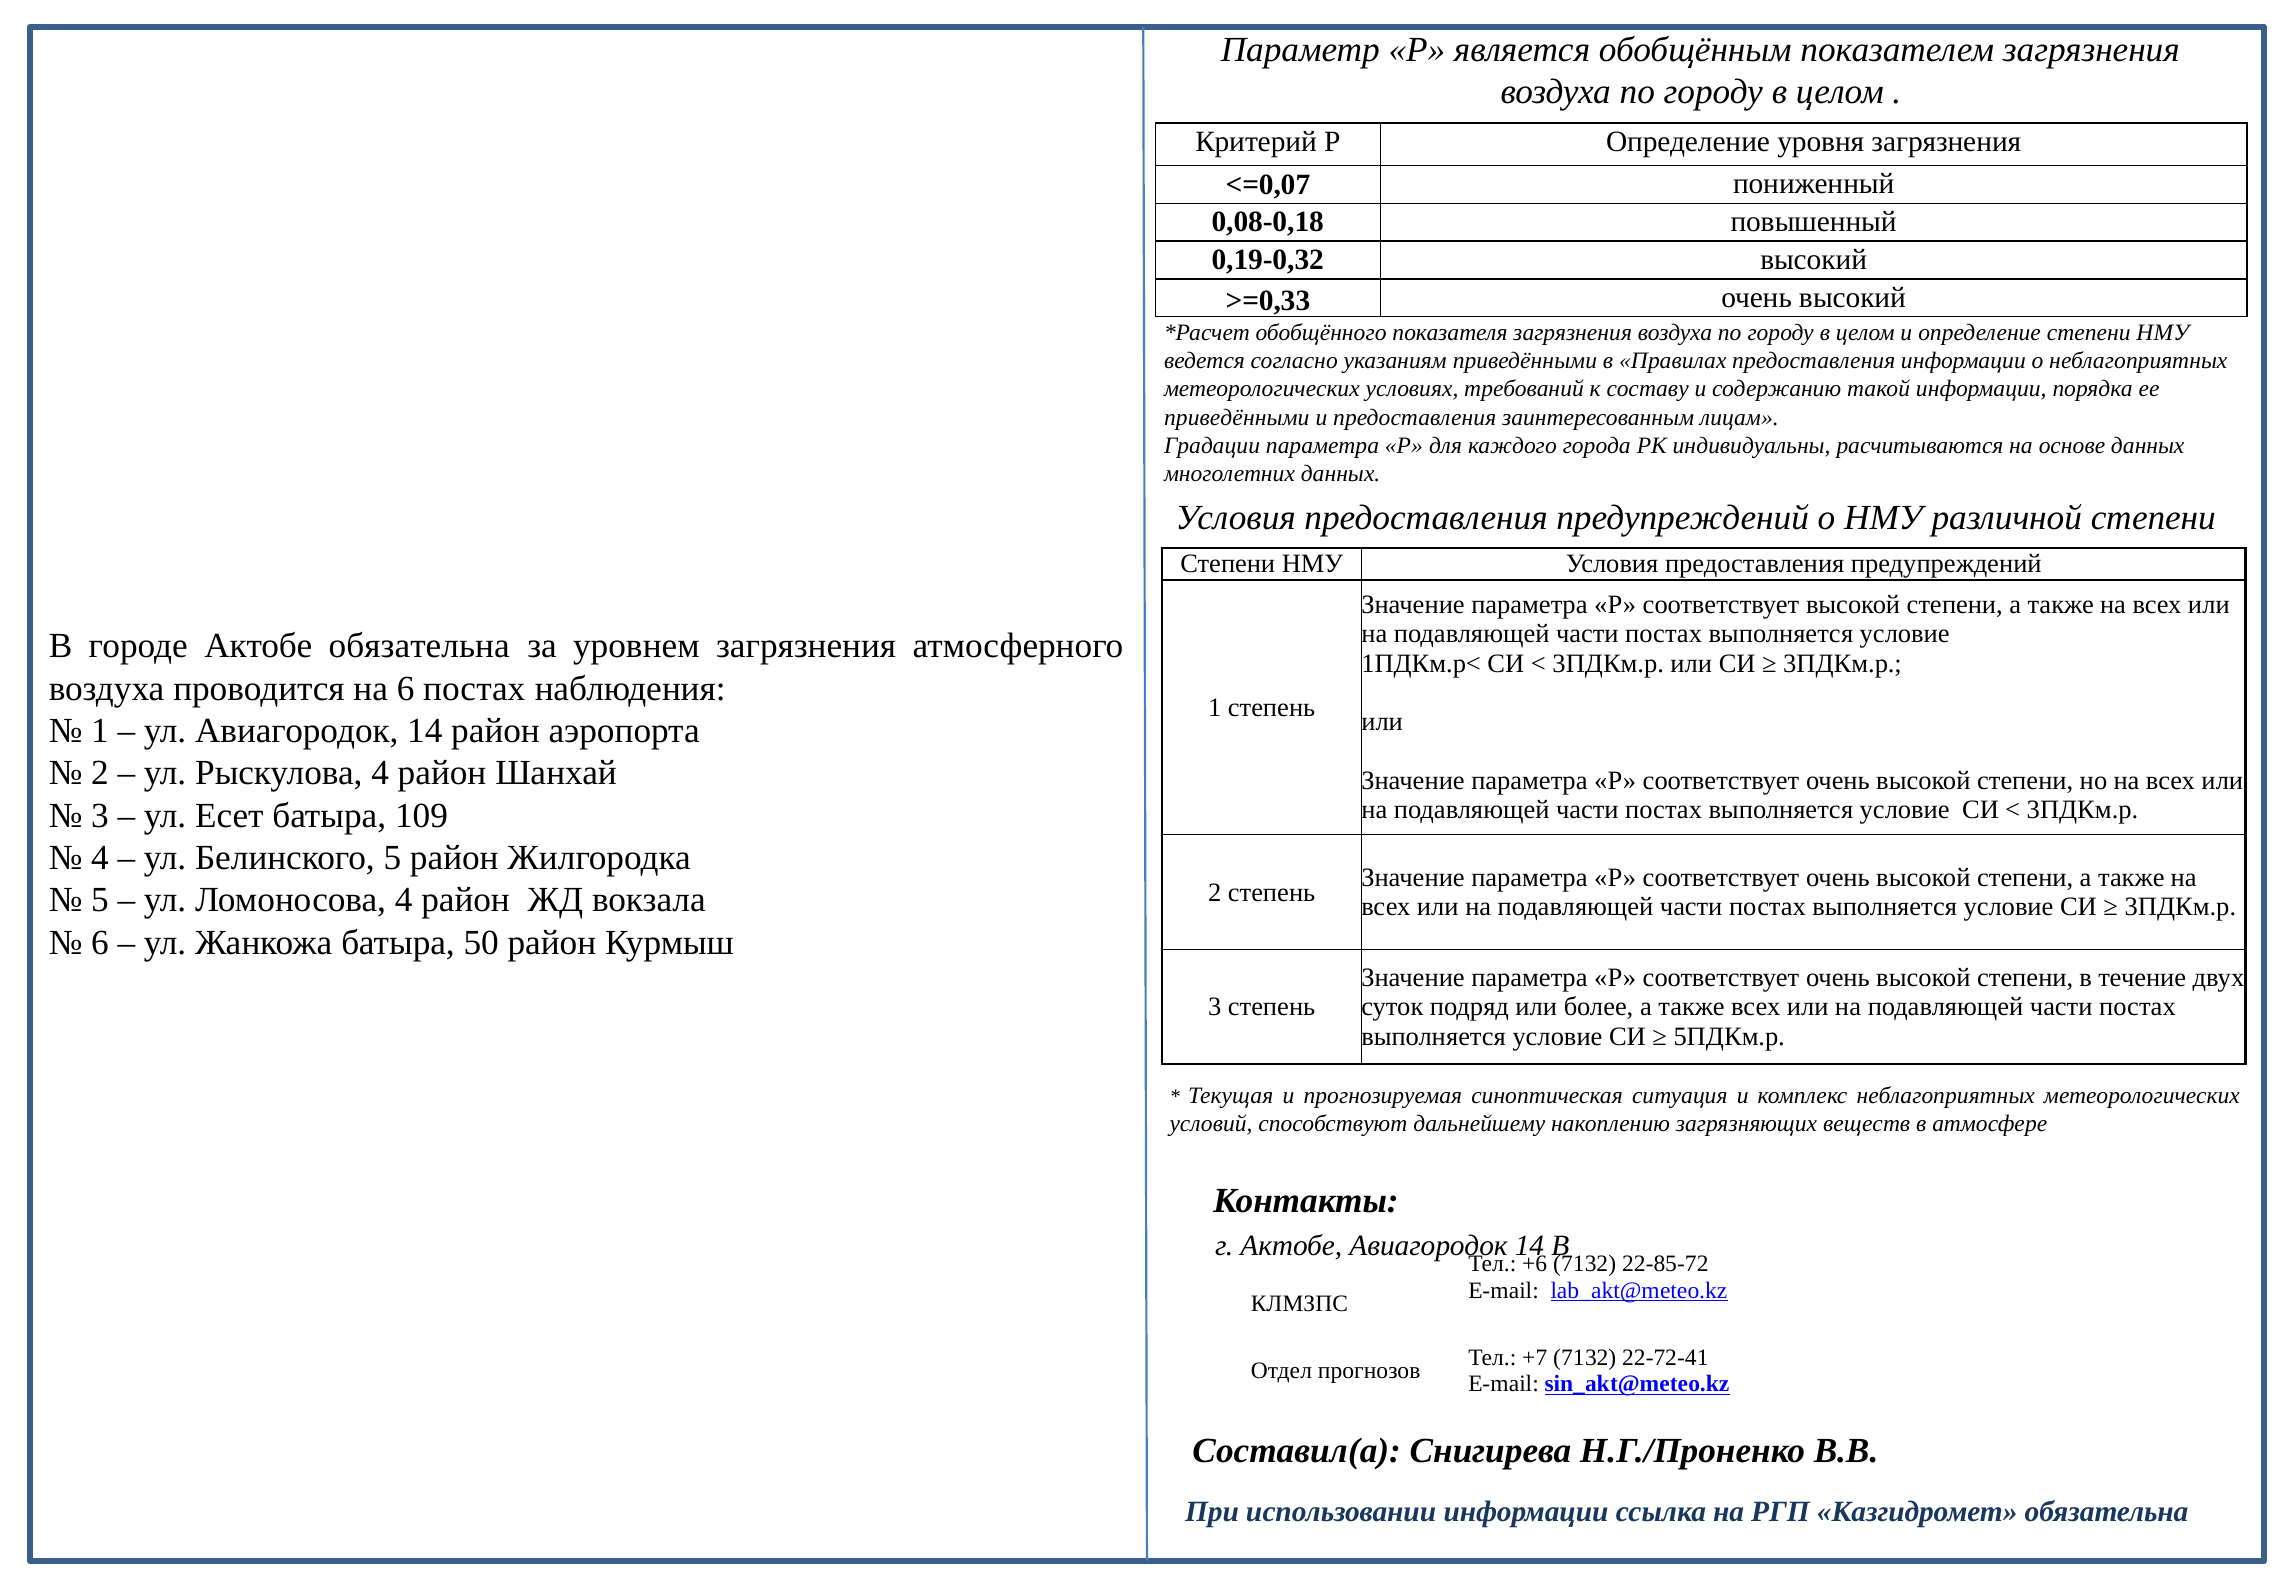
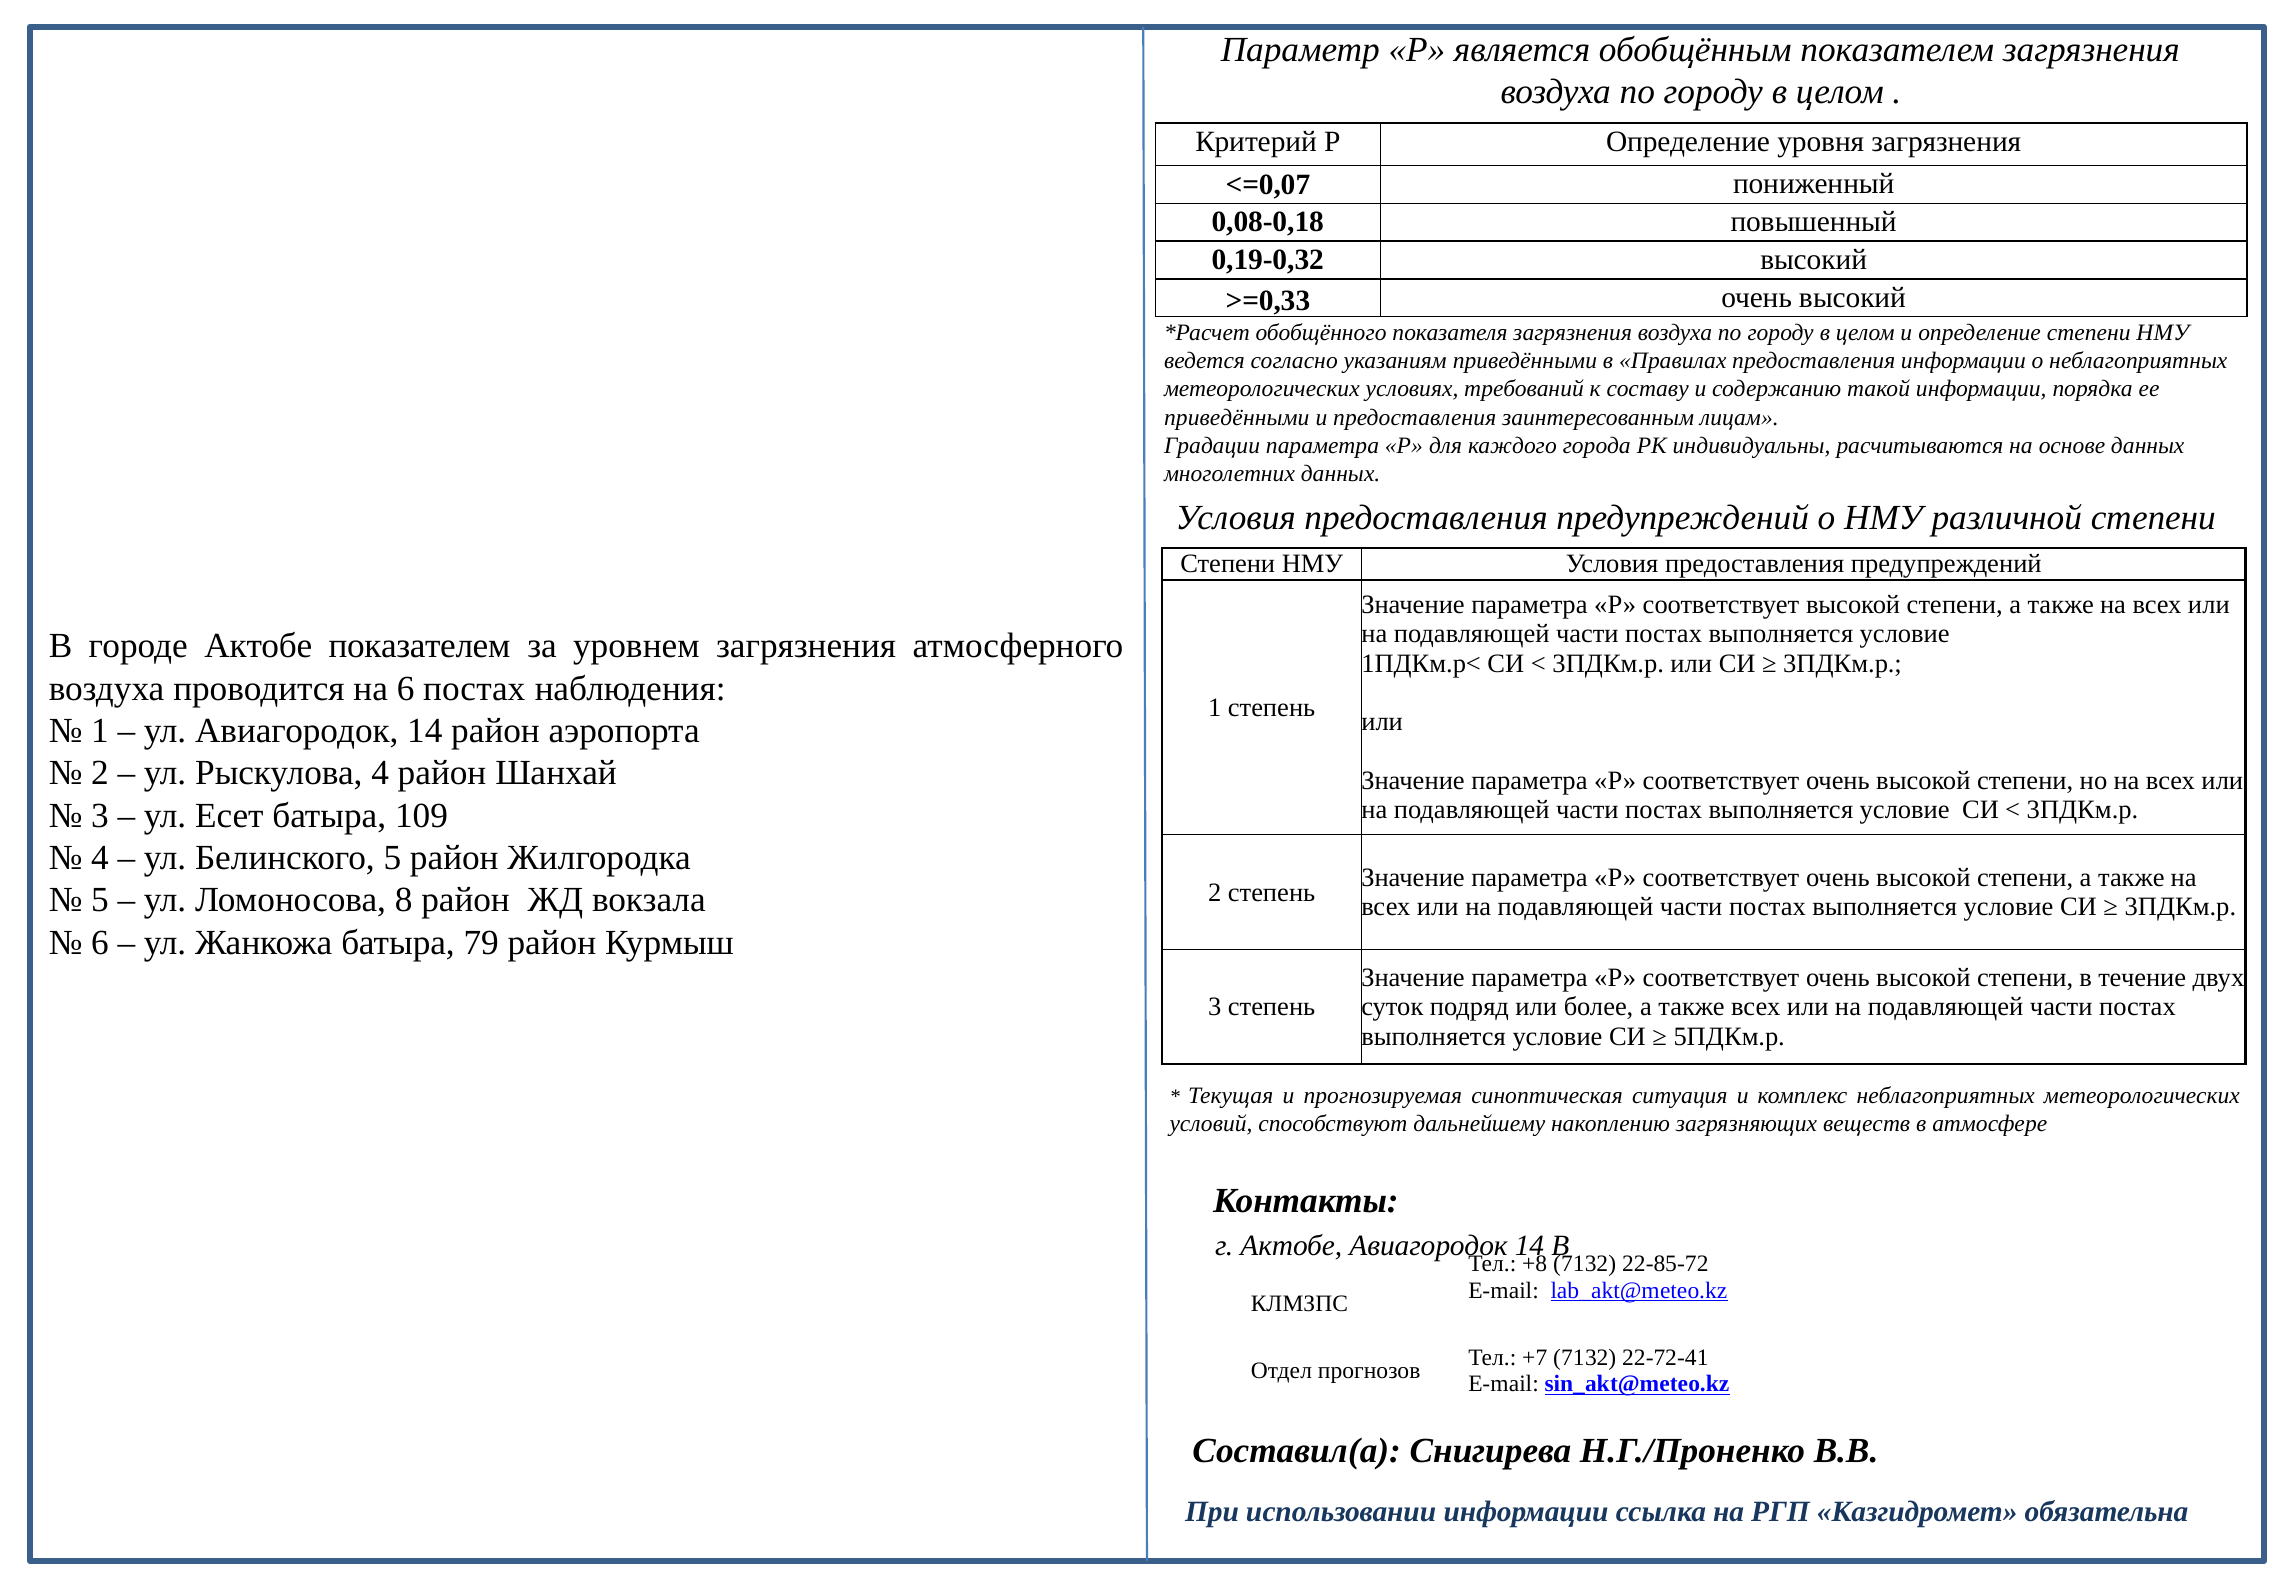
Актобе обязательна: обязательна -> показателем (419, 646)
Ломоносова 4: 4 -> 8 (404, 900)
50: 50 -> 79 (481, 943)
+6: +6 -> +8 (1535, 1264)
